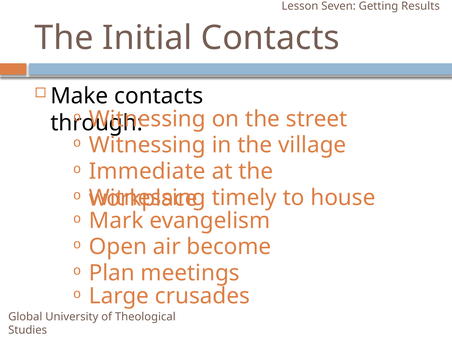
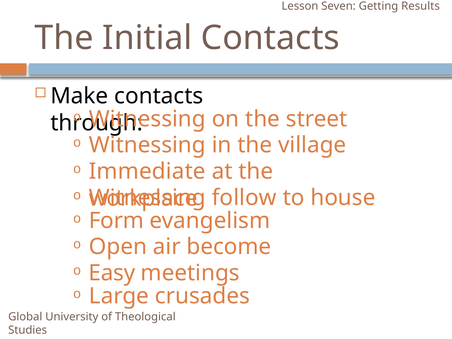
timely: timely -> follow (244, 198)
Mark: Mark -> Form (116, 221)
Plan: Plan -> Easy (112, 273)
